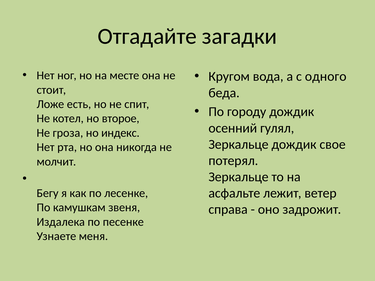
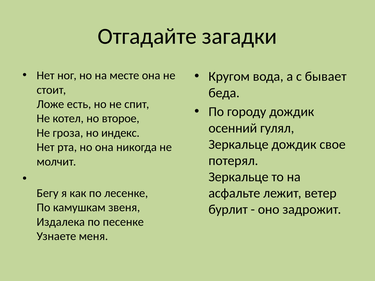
одного: одного -> бывает (326, 77)
справа: справа -> бурлит (228, 210)
